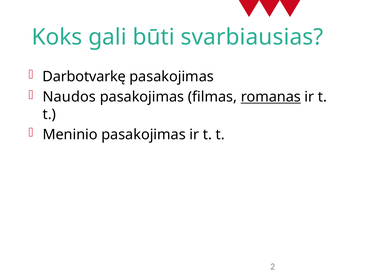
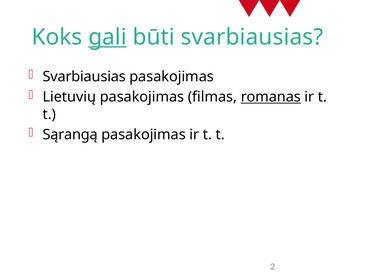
gali underline: none -> present (107, 37)
Darbotvarkę: Darbotvarkę -> Svarbiausias (84, 77)
Naudos: Naudos -> Lietuvių (69, 97)
Meninio: Meninio -> Sąrangą (70, 135)
